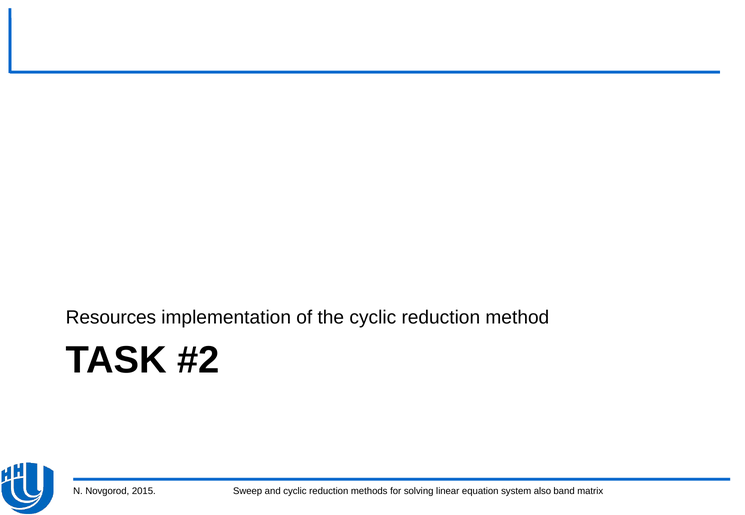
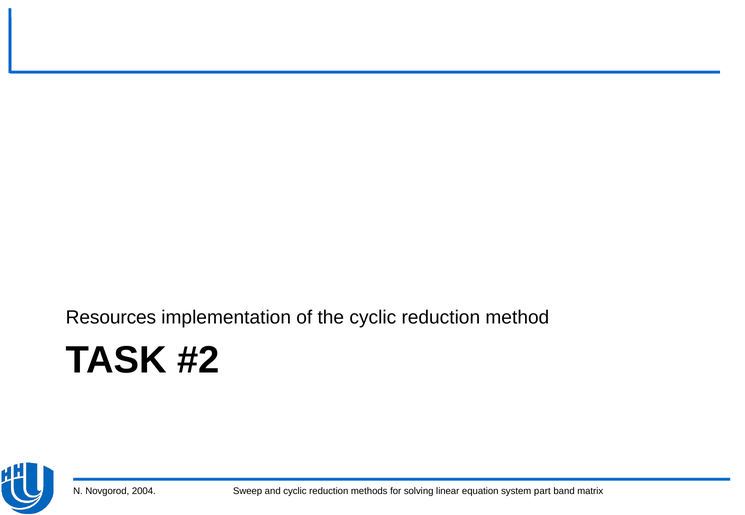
2015: 2015 -> 2004 (144, 492)
also: also -> part (542, 492)
